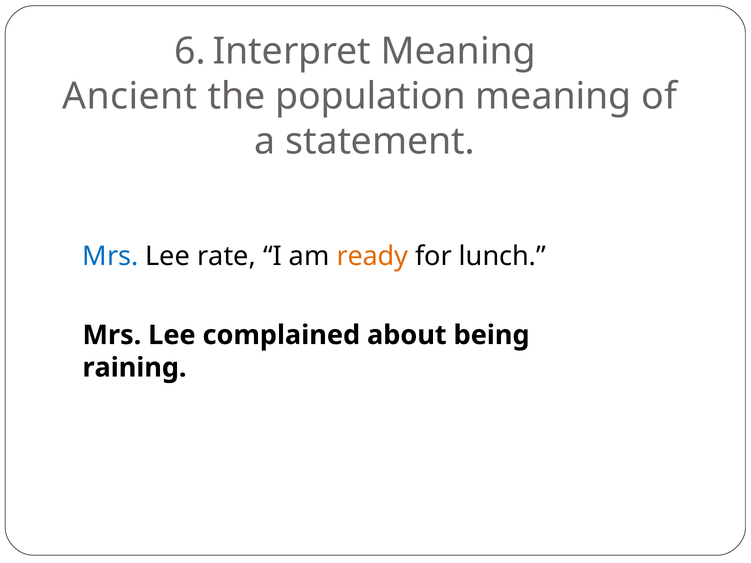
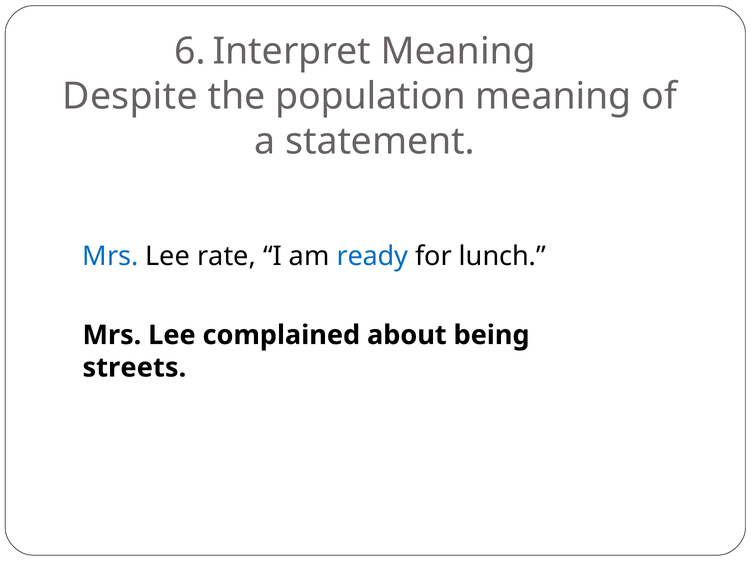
Ancient: Ancient -> Despite (130, 97)
ready colour: orange -> blue (372, 256)
raining: raining -> streets (134, 368)
